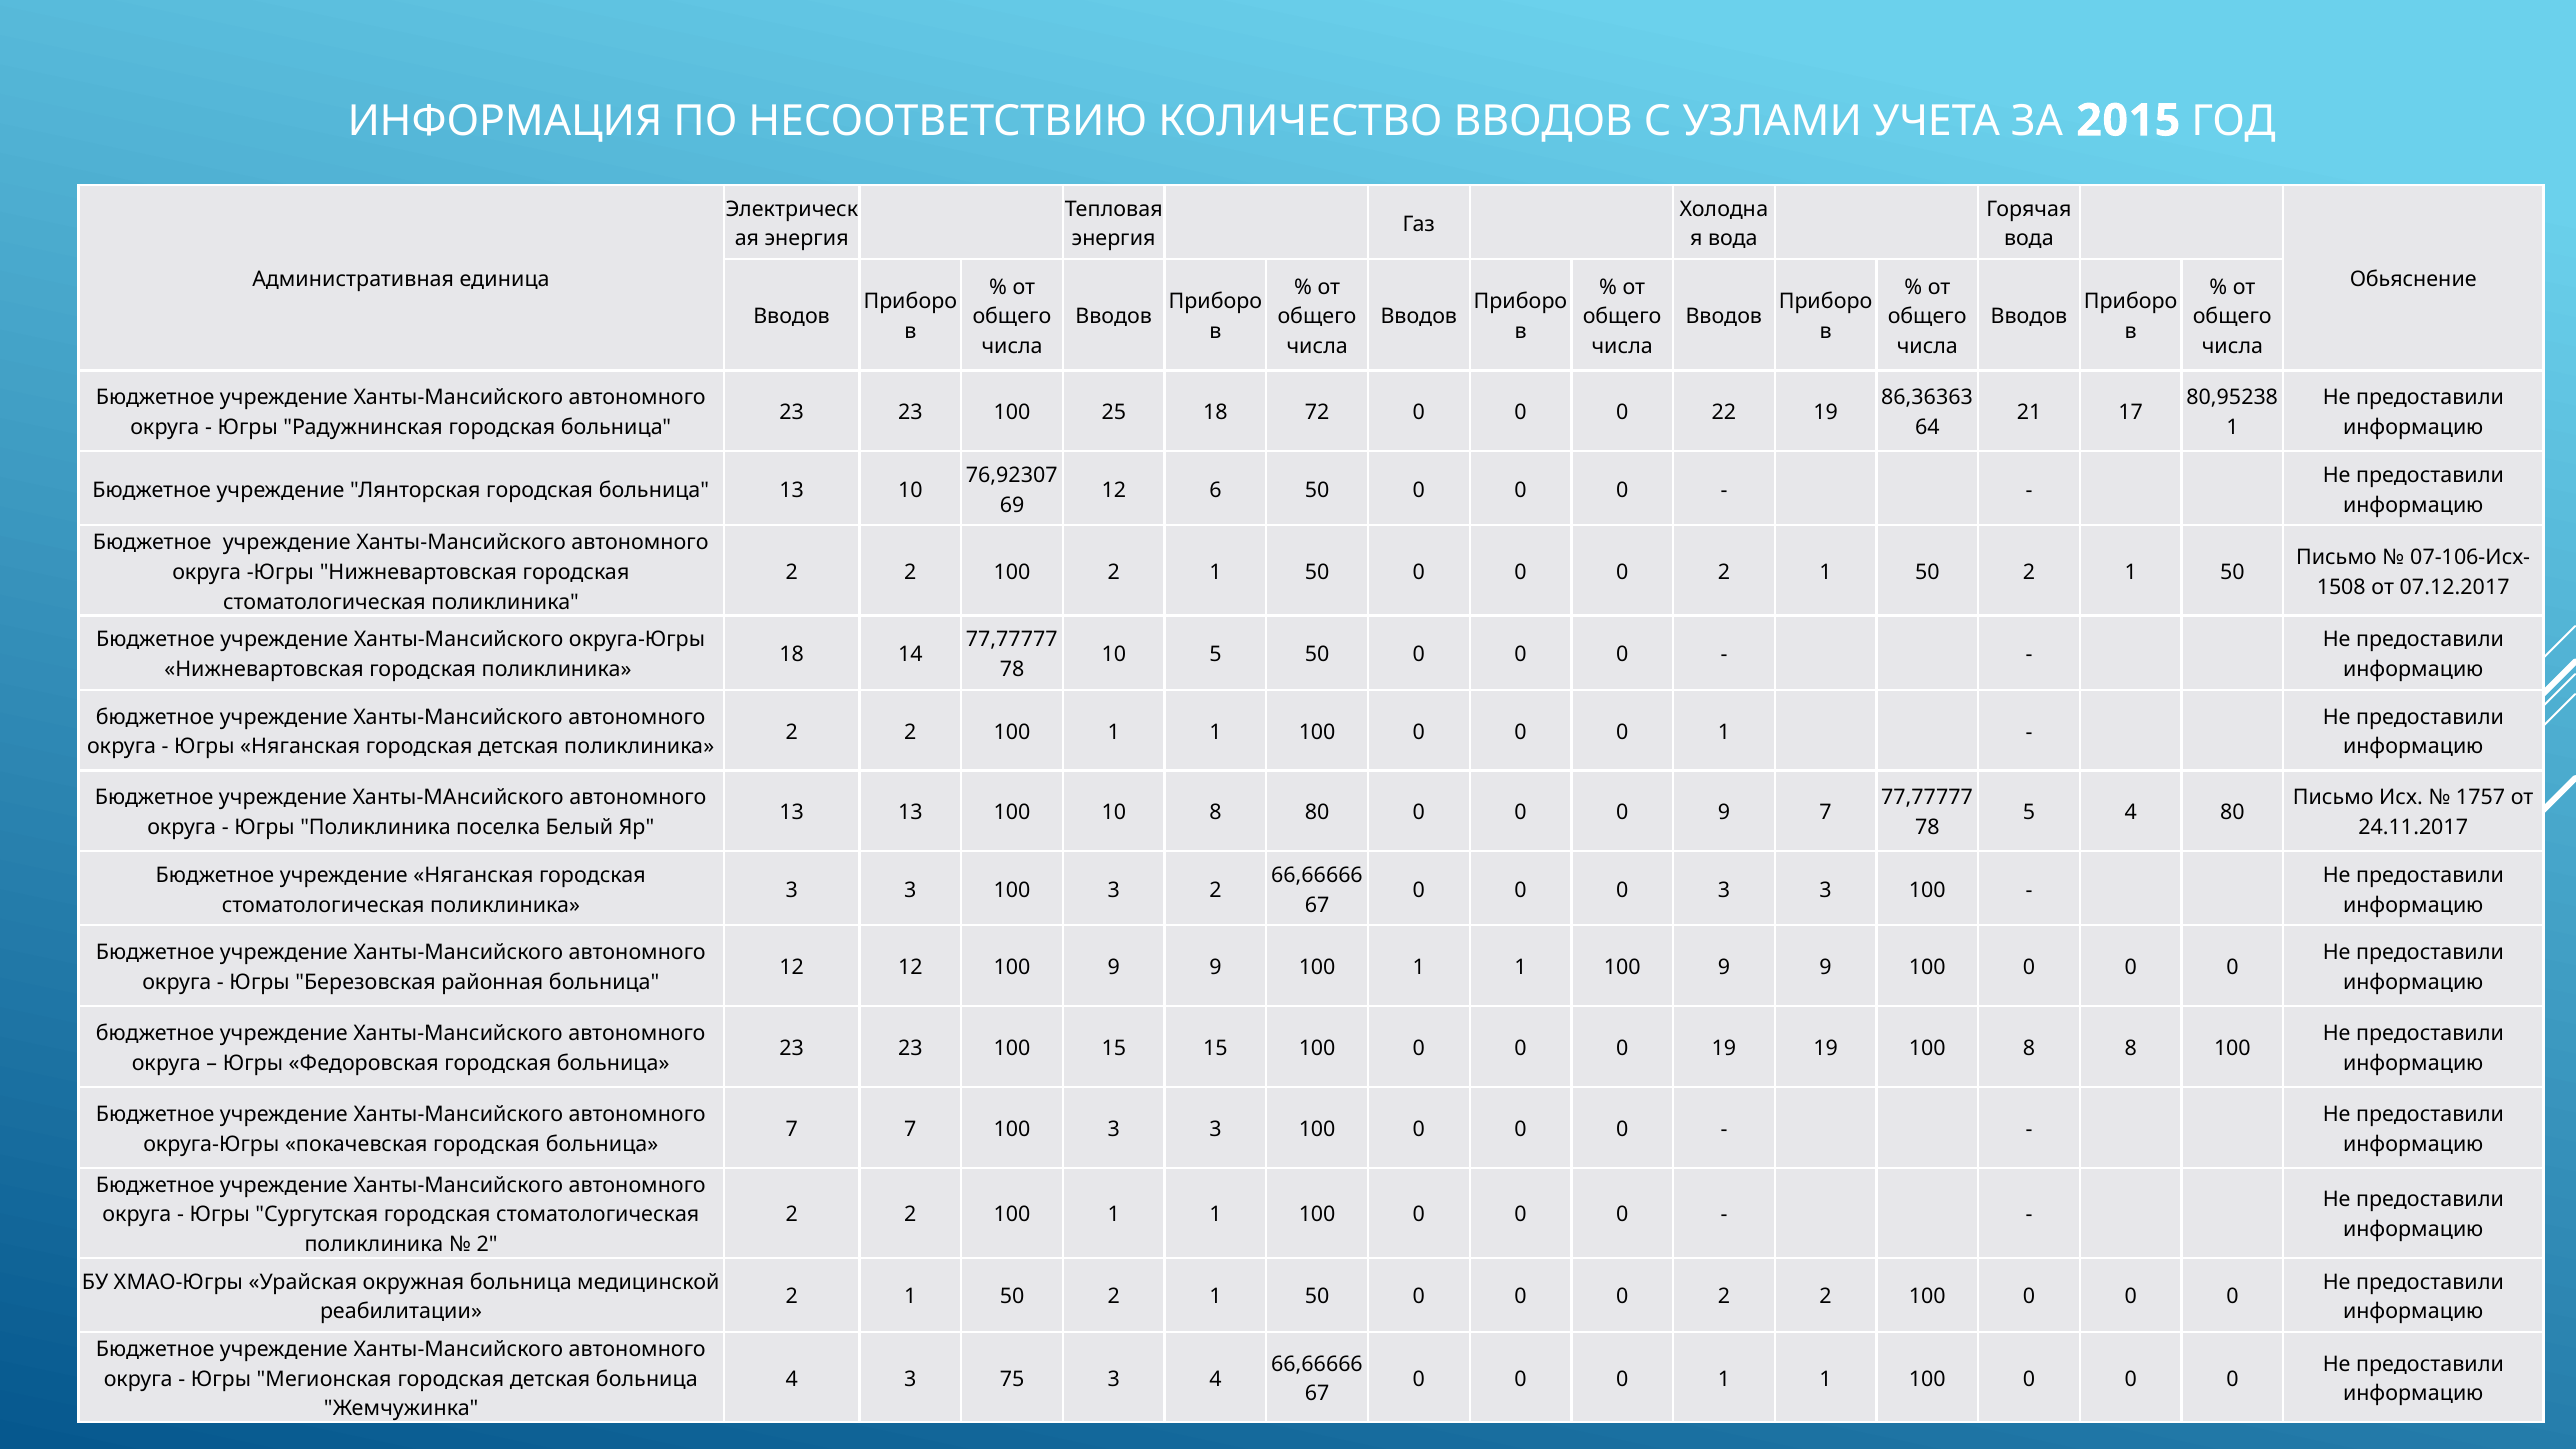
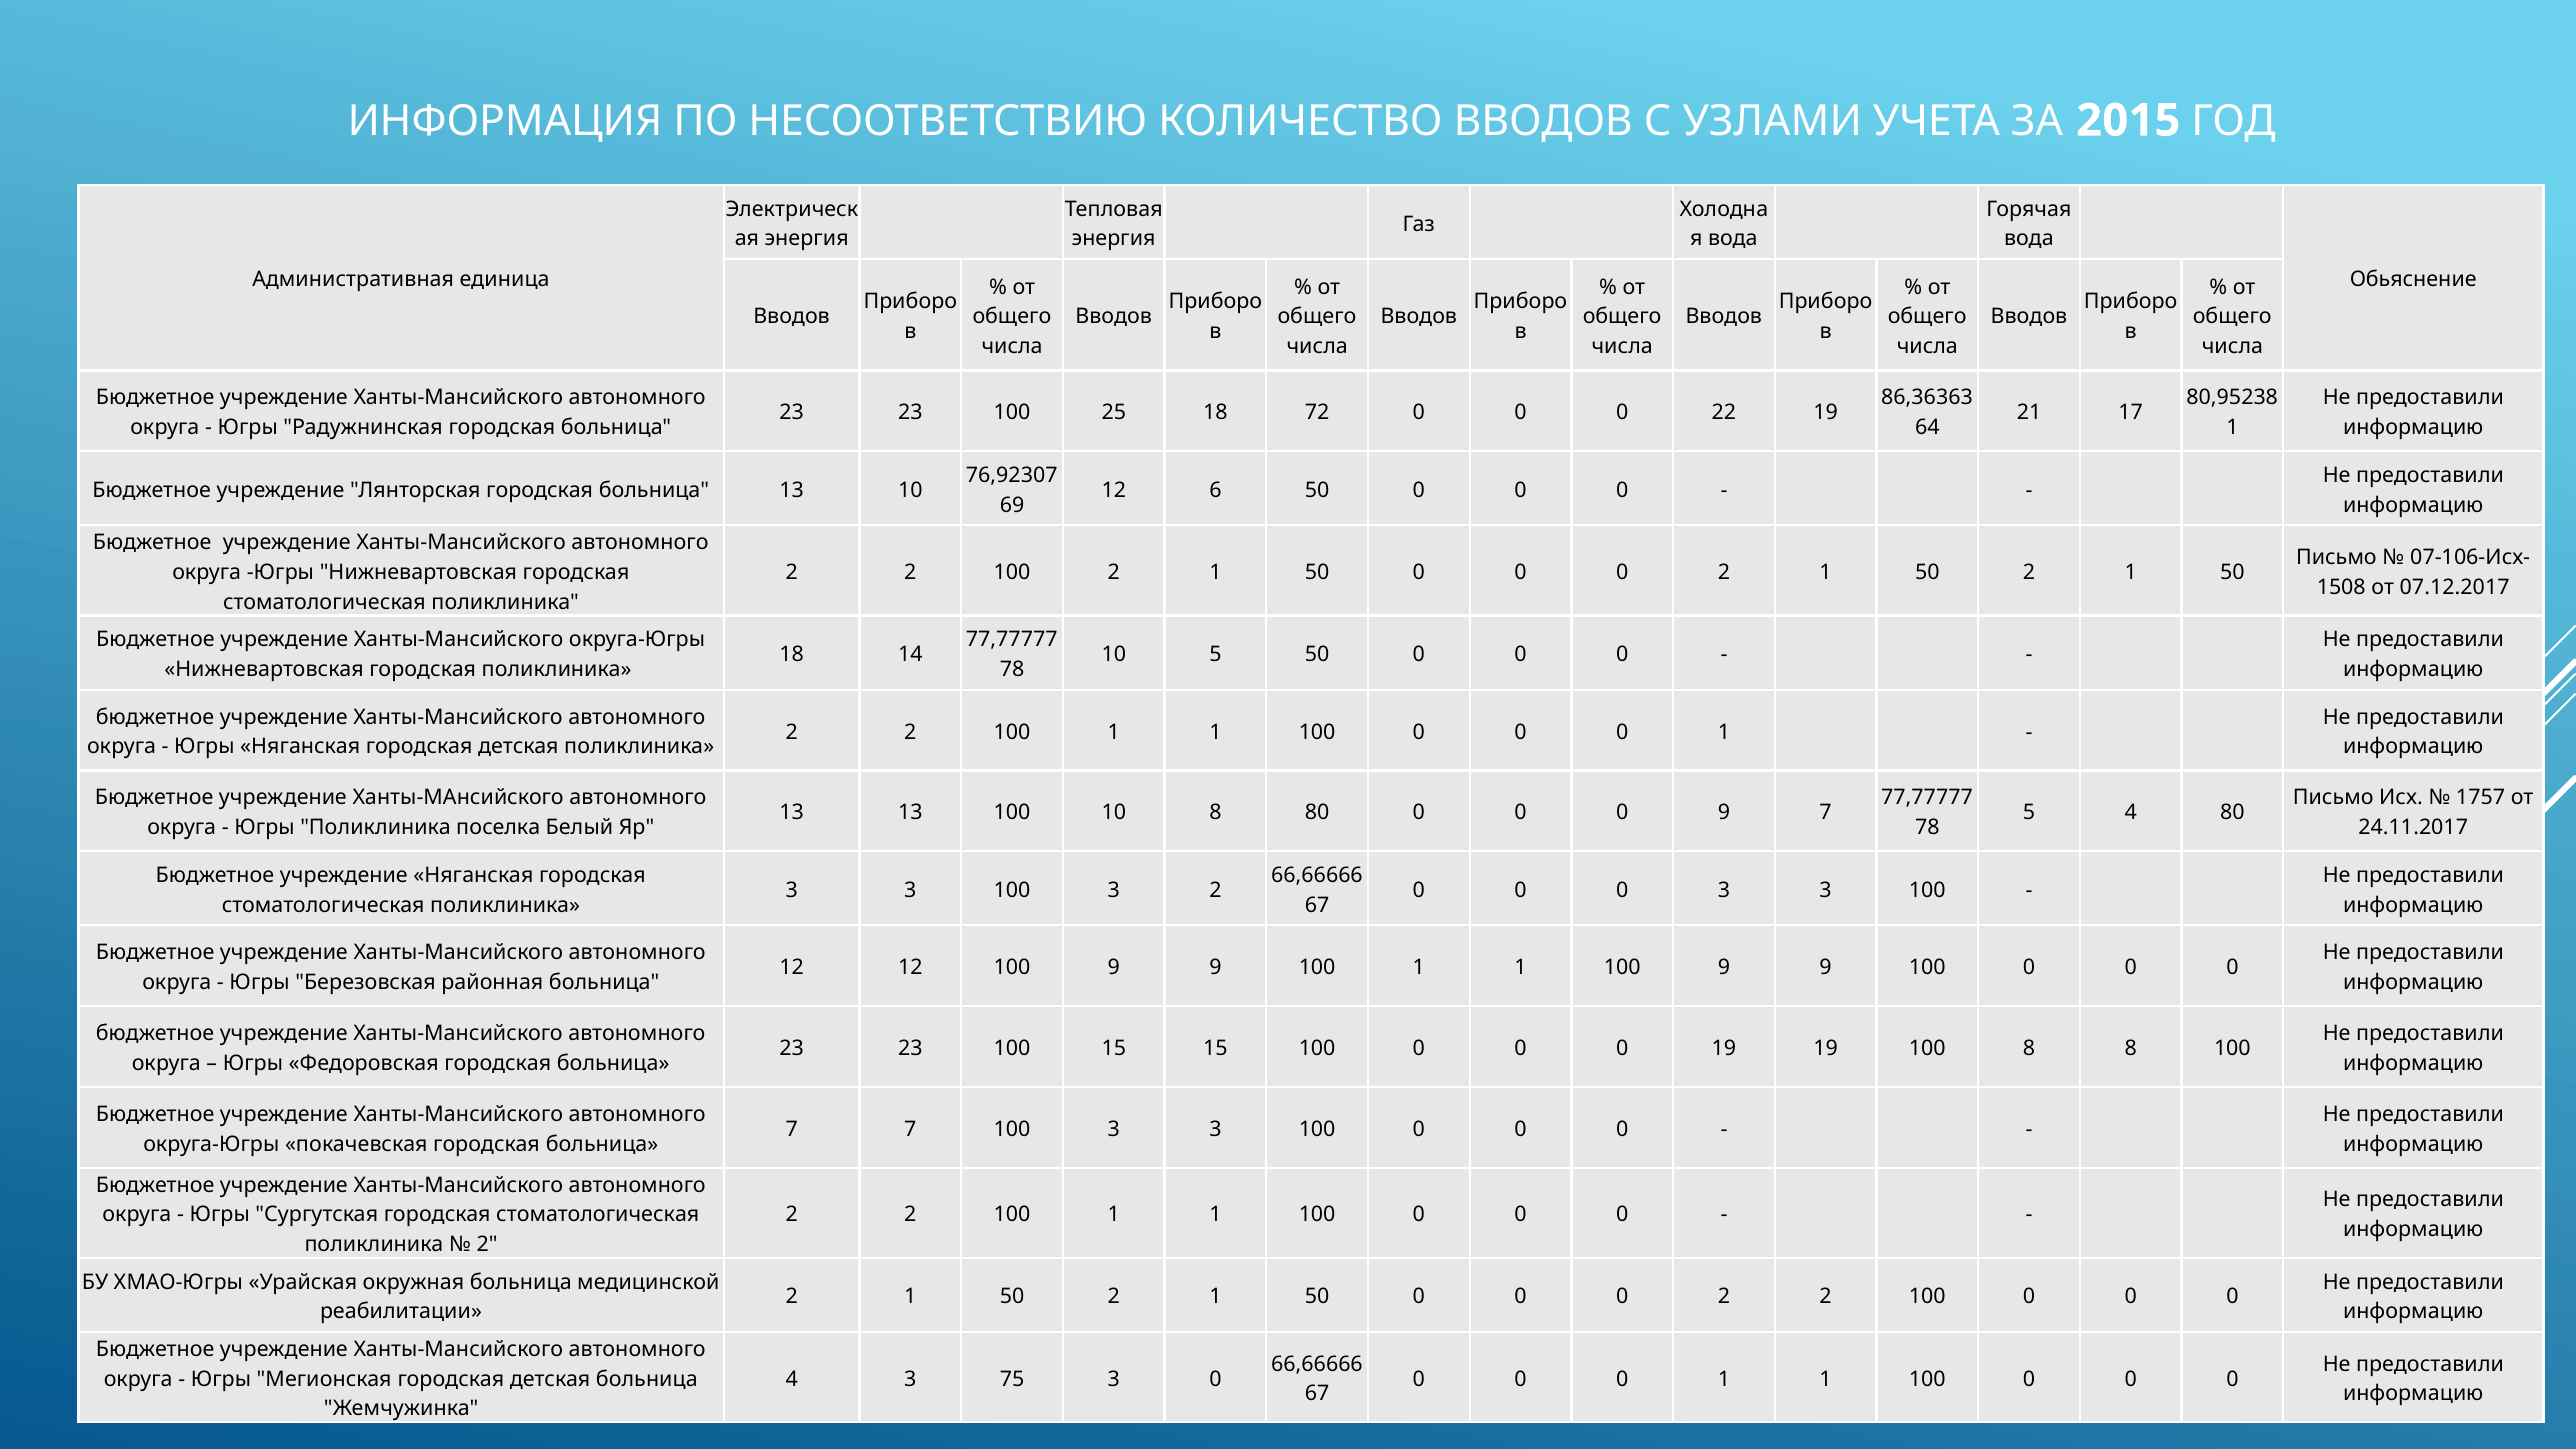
3 4: 4 -> 0 (1215, 1379)
